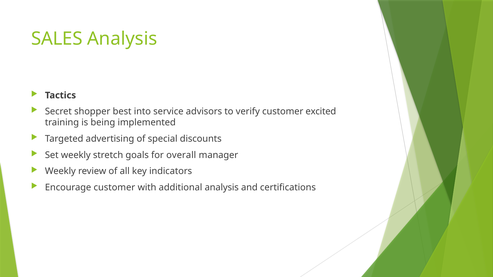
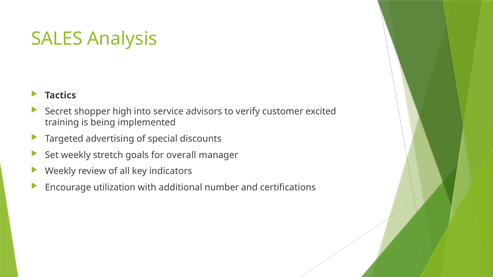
best: best -> high (122, 112)
Encourage customer: customer -> utilization (114, 188)
additional analysis: analysis -> number (222, 188)
